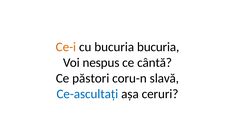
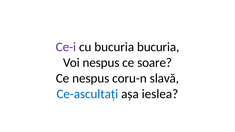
Ce-i colour: orange -> purple (66, 47)
cântă: cântă -> soare (155, 63)
Ce păstori: păstori -> nespus (91, 78)
ceruri: ceruri -> ieslea (160, 94)
